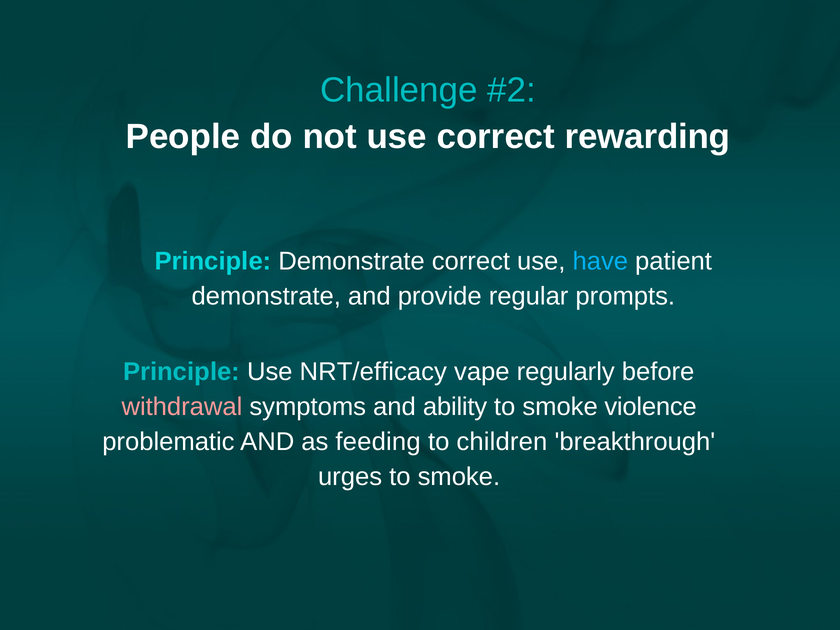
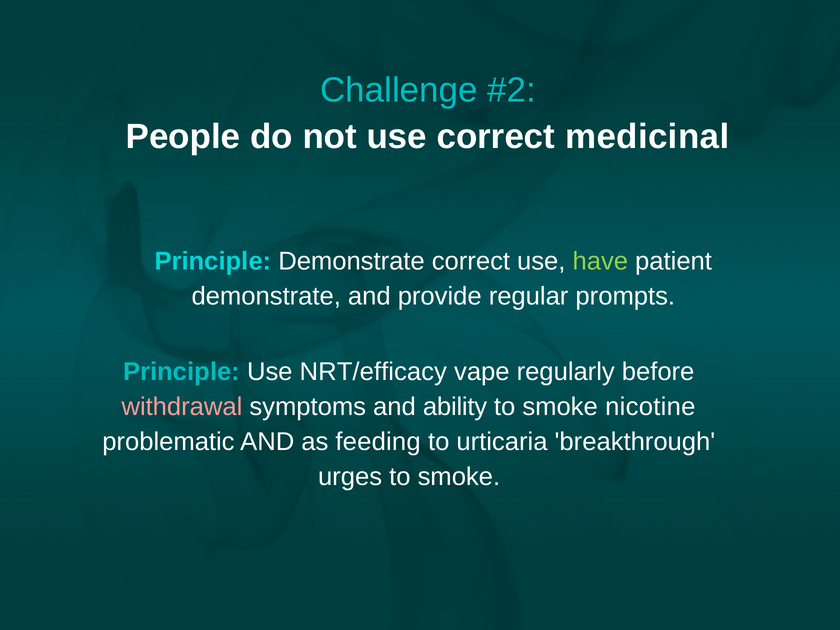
rewarding: rewarding -> medicinal (647, 137)
have colour: light blue -> light green (600, 261)
violence: violence -> nicotine (650, 407)
children: children -> urticaria (502, 442)
